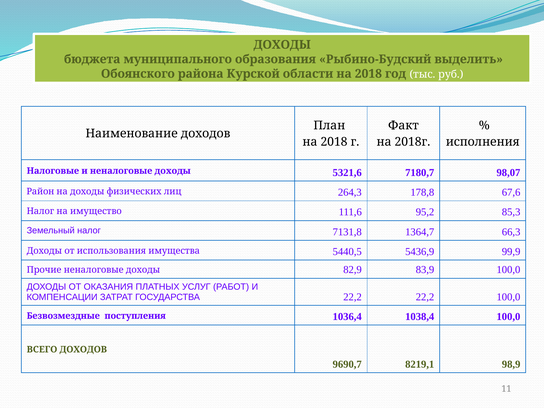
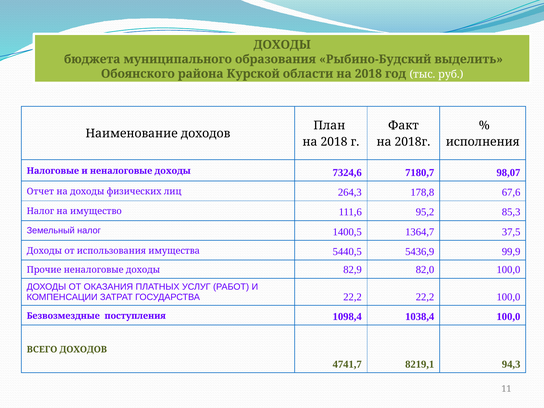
5321,6: 5321,6 -> 7324,6 (347, 173)
Район: Район -> Отчет (40, 191)
7131,8: 7131,8 -> 1400,5 (347, 232)
66,3: 66,3 -> 37,5 (511, 232)
83,9: 83,9 -> 82,0 (425, 270)
1036,4: 1036,4 -> 1098,4 (347, 317)
9690,7: 9690,7 -> 4741,7 (347, 364)
98,9: 98,9 -> 94,3 (511, 364)
